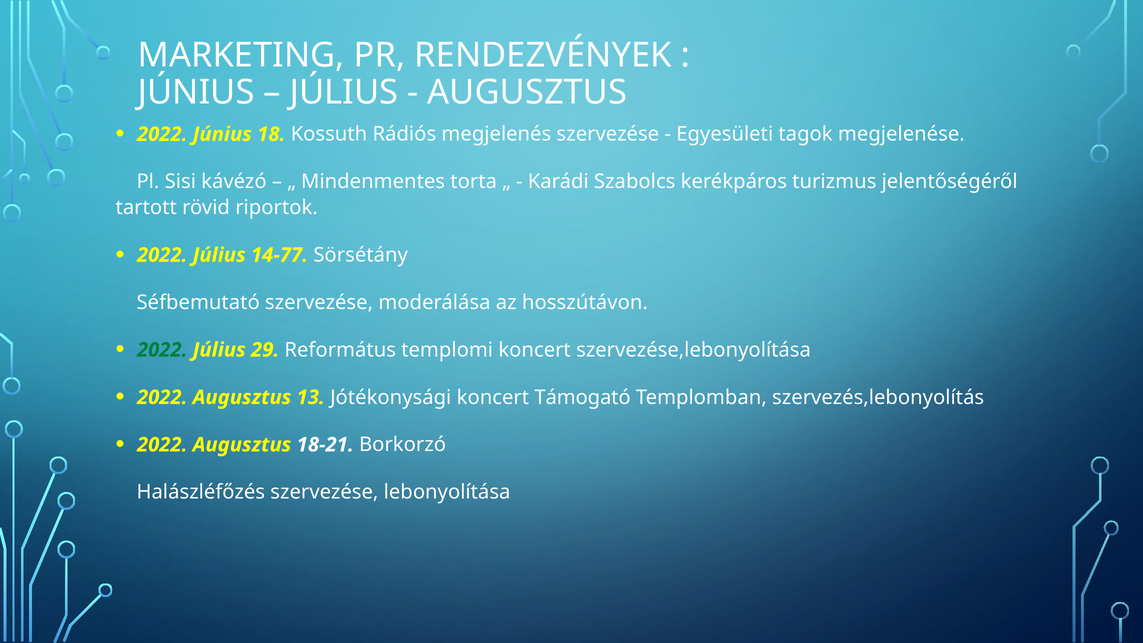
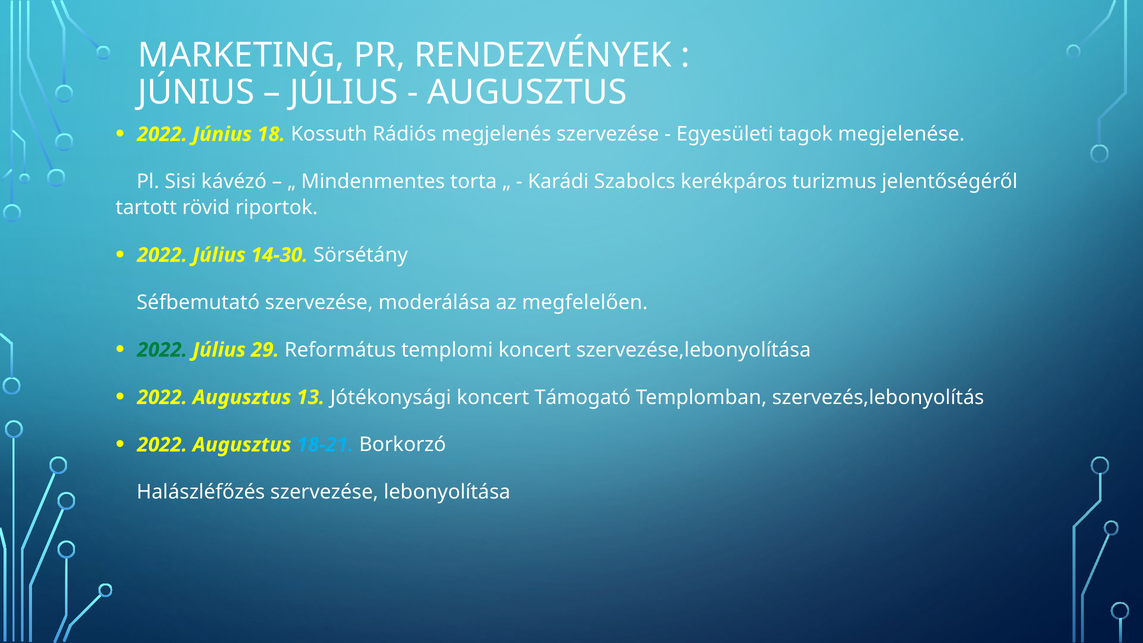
14-77: 14-77 -> 14-30 (279, 255)
hosszútávon: hosszútávon -> megfelelően (585, 302)
18-21 colour: white -> light blue (325, 445)
